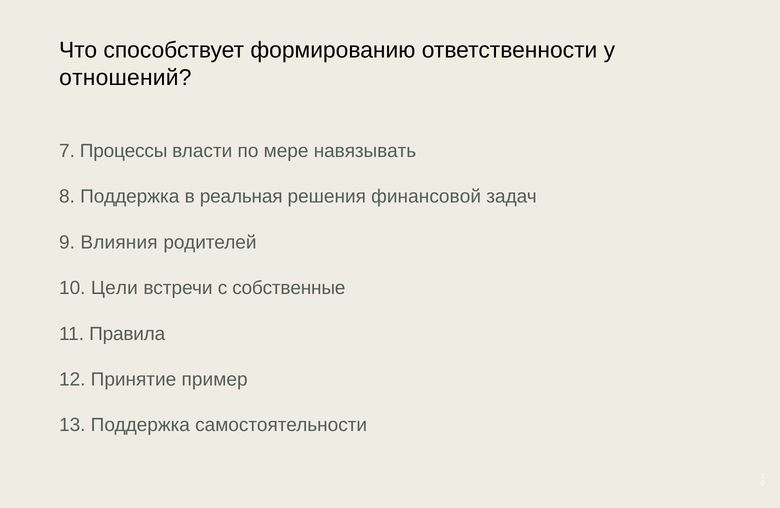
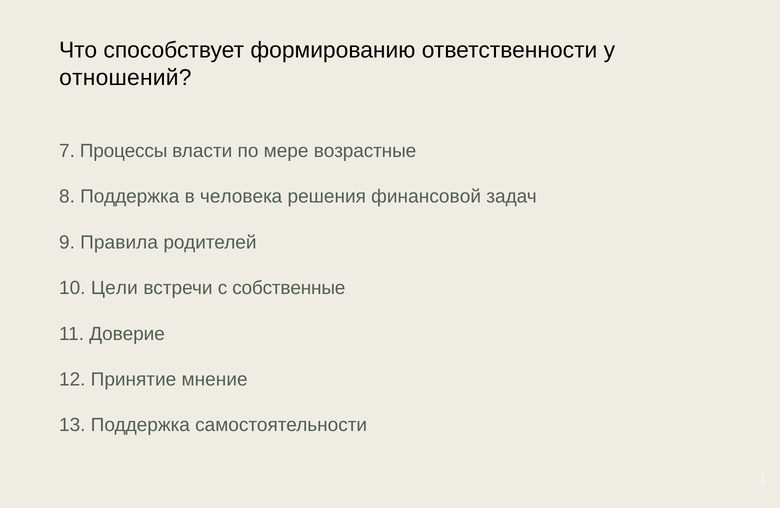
навязывать: навязывать -> возрастные (365, 151)
реальная: реальная -> человека (241, 196)
Влияния: Влияния -> Правила (119, 242)
Правила: Правила -> Доверие (127, 333)
пример: пример -> мнение (215, 379)
